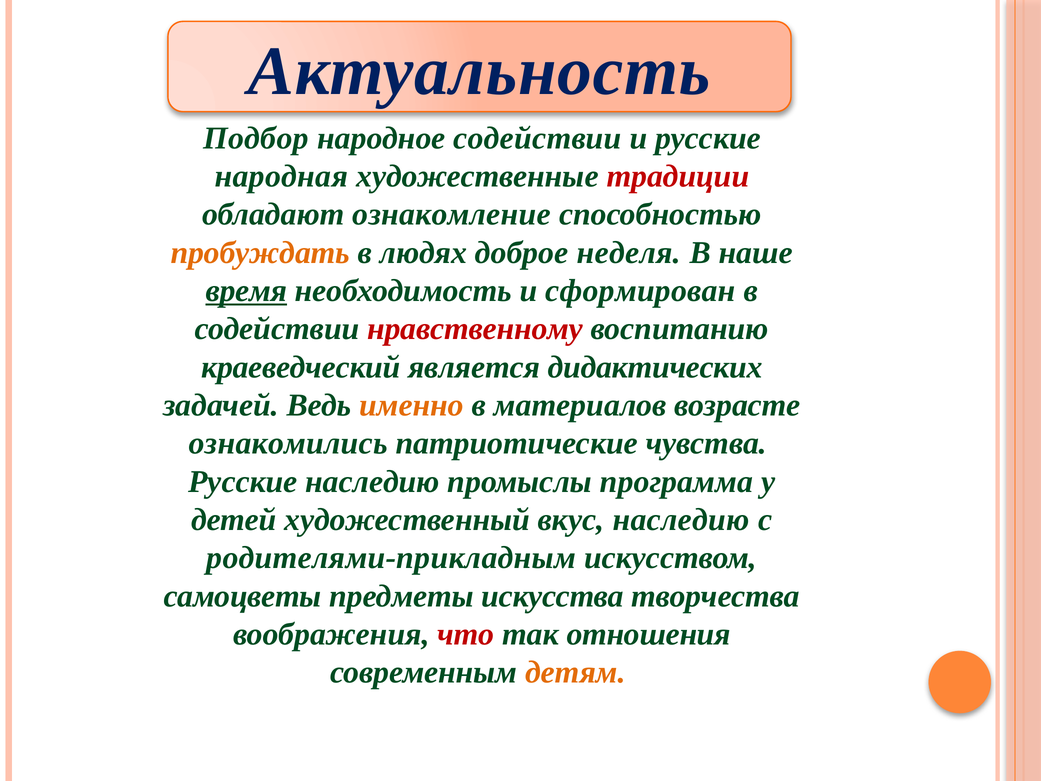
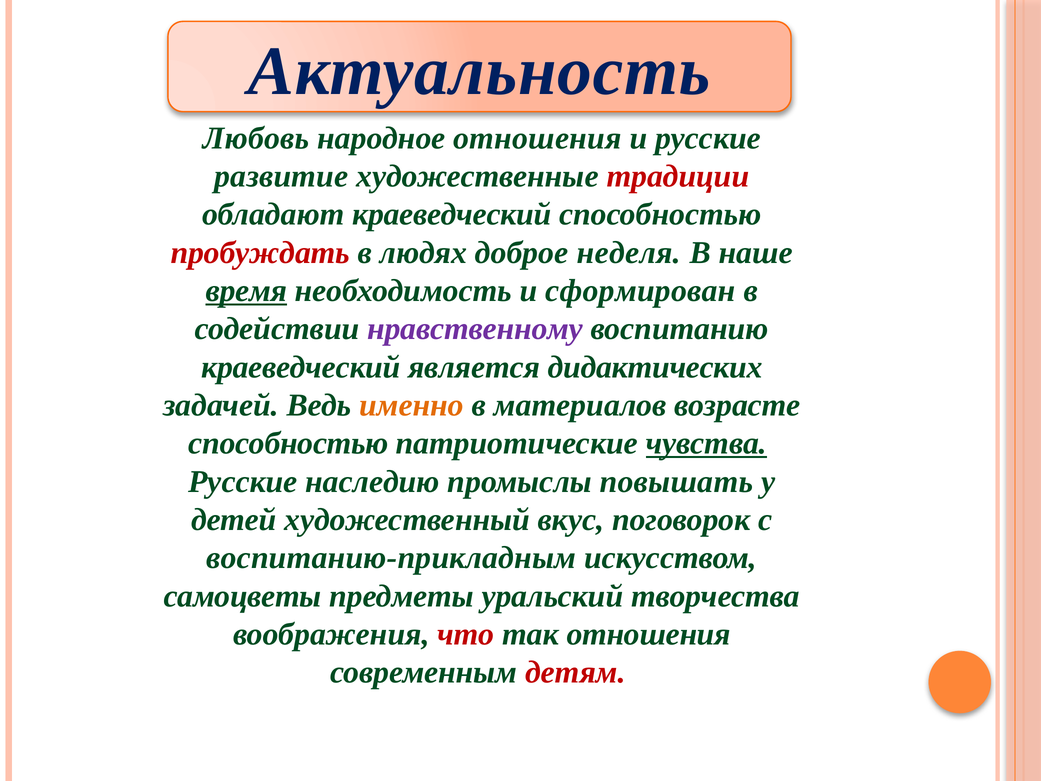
Подбор: Подбор -> Любовь (256, 138)
народное содействии: содействии -> отношения (537, 138)
народная: народная -> развитие (281, 176)
обладают ознакомление: ознакомление -> краеведческий (452, 214)
пробуждать colour: orange -> red (260, 253)
нравственному colour: red -> purple (475, 329)
ознакомились: ознакомились -> способностью (289, 443)
чувства underline: none -> present (706, 443)
программа: программа -> повышать (676, 481)
вкус наследию: наследию -> поговорок (681, 520)
родителями-прикладным: родителями-прикладным -> воспитанию-прикладным (391, 558)
искусства: искусства -> уральский (552, 596)
детям colour: orange -> red (575, 672)
